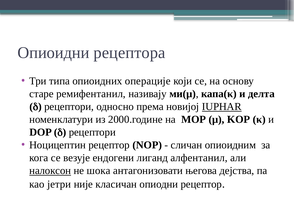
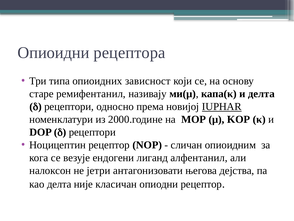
операције: операције -> зависност (148, 81)
налоксон underline: present -> none (50, 170)
шока: шока -> јетри (99, 170)
као јетри: јетри -> делта (59, 184)
